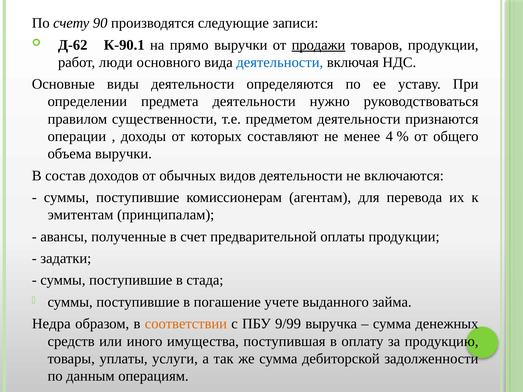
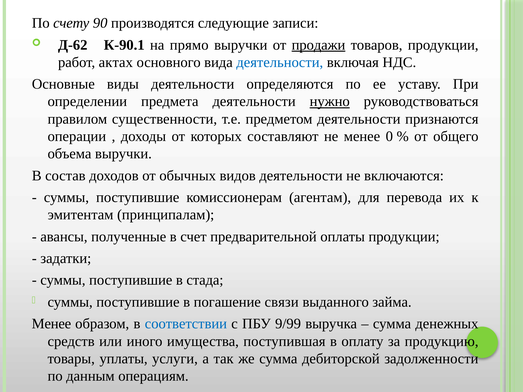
люди: люди -> актах (116, 62)
нужно underline: none -> present (330, 102)
4: 4 -> 0 (389, 136)
учете: учете -> связи (282, 302)
Недра: Недра -> Менее (51, 324)
соответствии colour: orange -> blue (186, 324)
